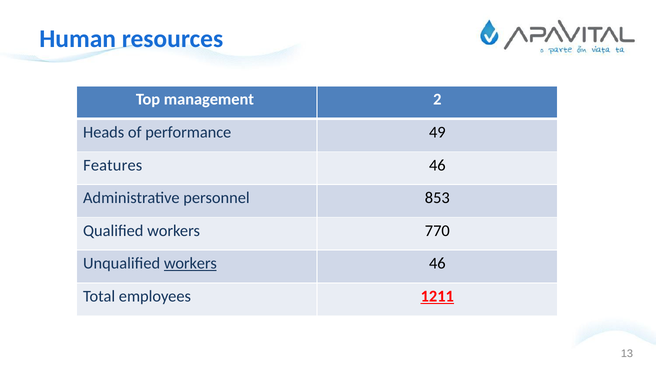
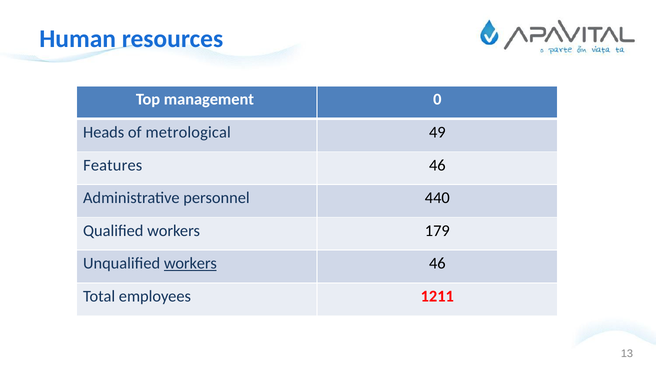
2: 2 -> 0 (437, 100)
performance: performance -> metrological (188, 132)
853: 853 -> 440 (437, 198)
770: 770 -> 179 (437, 231)
1211 underline: present -> none (437, 296)
